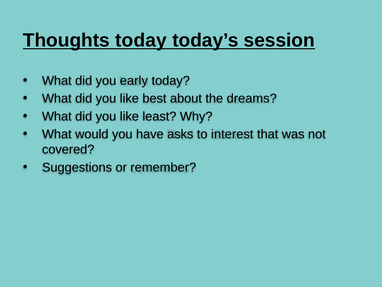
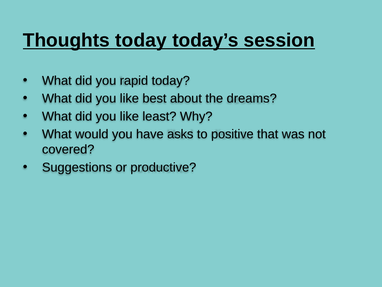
early: early -> rapid (134, 80)
interest: interest -> positive (232, 134)
remember: remember -> productive (163, 167)
